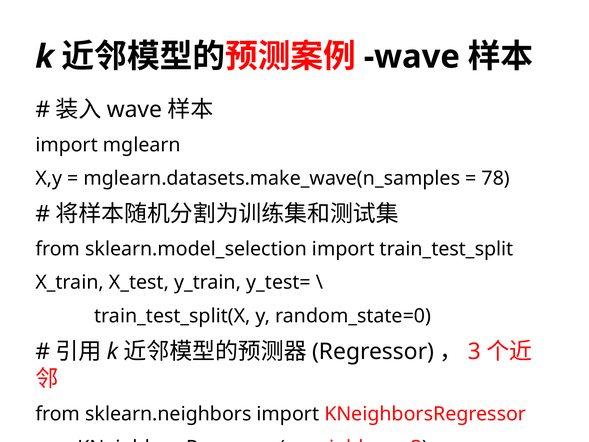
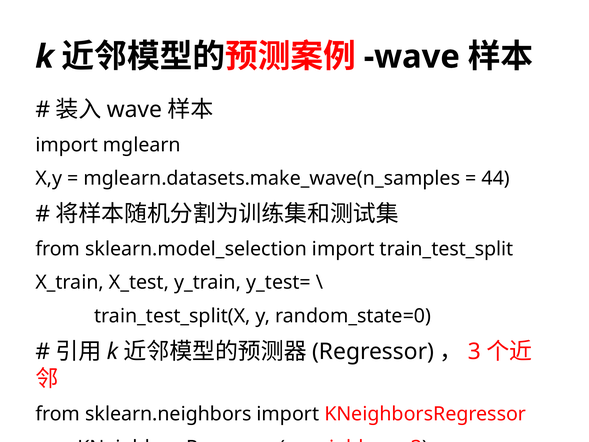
78: 78 -> 44 (496, 178)
